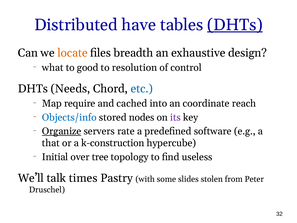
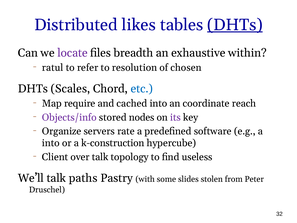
have: have -> likes (139, 25)
locate colour: orange -> purple (73, 53)
design: design -> within (247, 53)
what: what -> ratul (53, 68)
good: good -> refer (88, 68)
control: control -> chosen (186, 68)
Needs: Needs -> Scales (71, 89)
Objects/info colour: blue -> purple (69, 117)
Organize underline: present -> none (62, 131)
that: that -> into (51, 143)
Initial: Initial -> Client (55, 157)
over tree: tree -> talk (100, 157)
times: times -> paths (83, 178)
